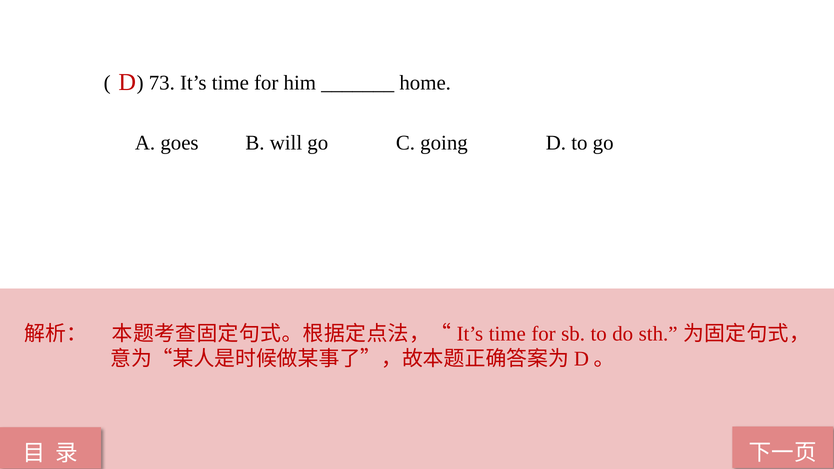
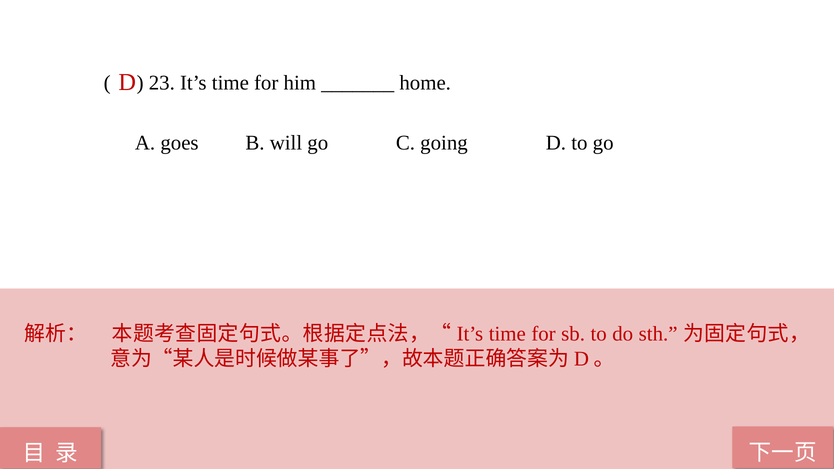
73: 73 -> 23 (162, 83)
